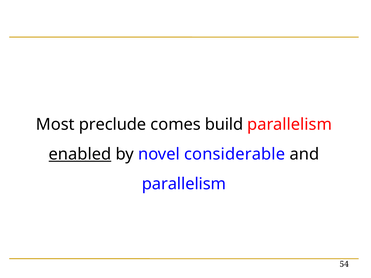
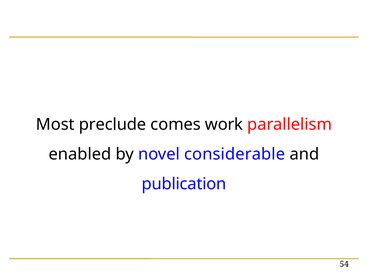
build: build -> work (224, 125)
enabled underline: present -> none (80, 154)
parallelism: parallelism -> publication (184, 184)
